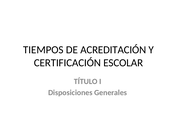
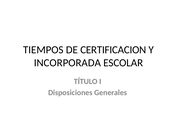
ACREDITACIÓN: ACREDITACIÓN -> CERTIFICACION (113, 50)
CERTIFICACIÓN: CERTIFICACIÓN -> INCORPORADA (67, 63)
